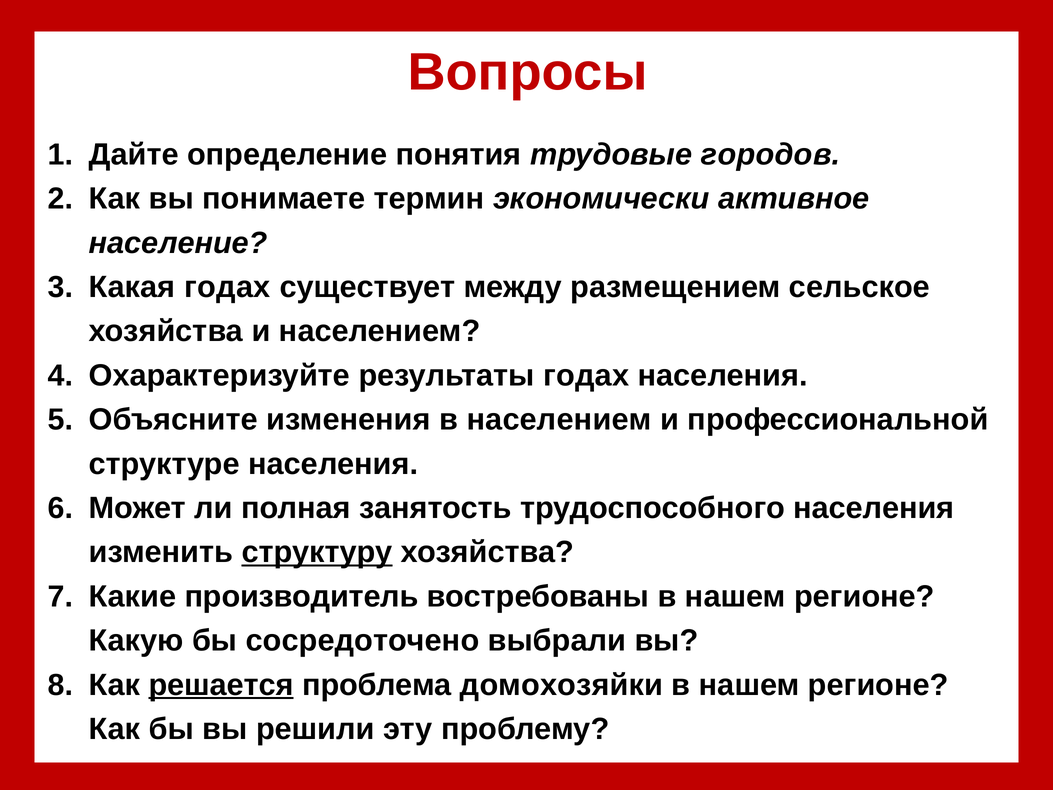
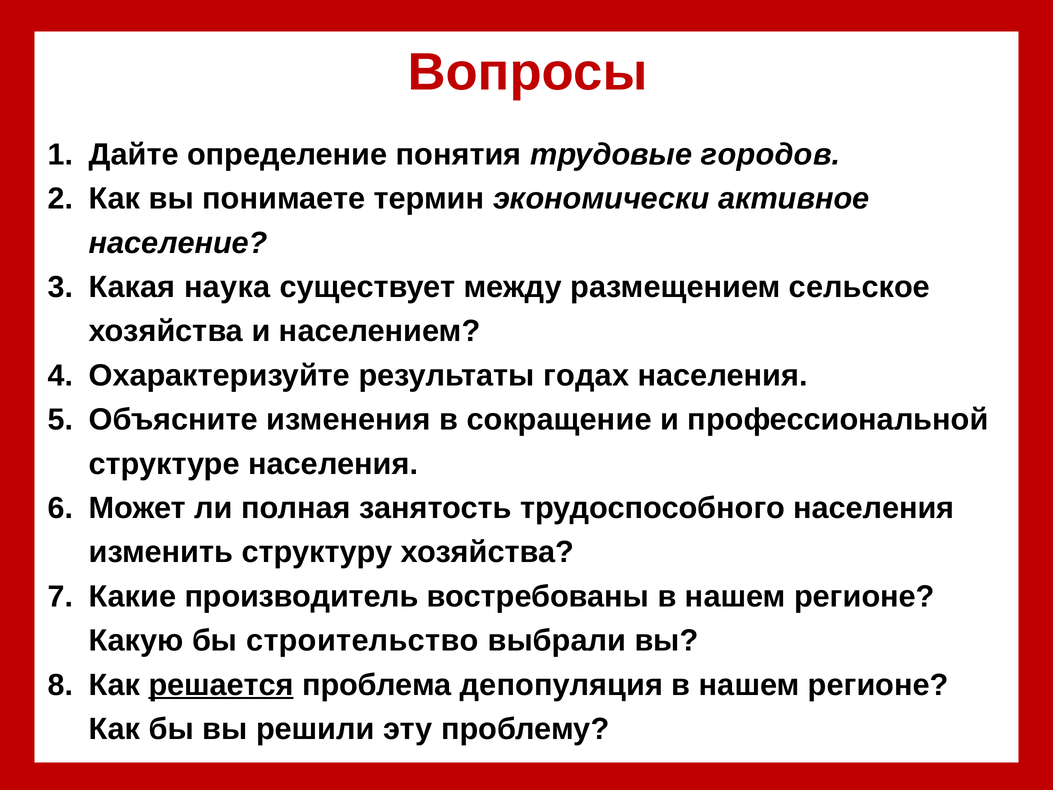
Какая годах: годах -> наука (227, 287)
в населением: населением -> сокращение (559, 420)
структуру underline: present -> none (317, 552)
сосредоточено: сосредоточено -> строительство (362, 641)
домохозяйки: домохозяйки -> депопуляция (561, 685)
